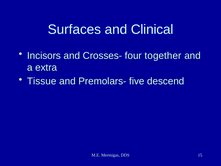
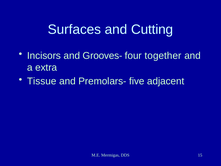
Clinical: Clinical -> Cutting (152, 29)
Crosses-: Crosses- -> Grooves- (102, 56)
descend: descend -> adjacent (166, 81)
